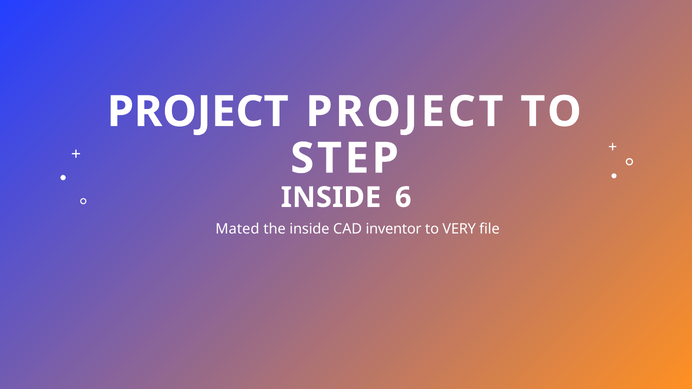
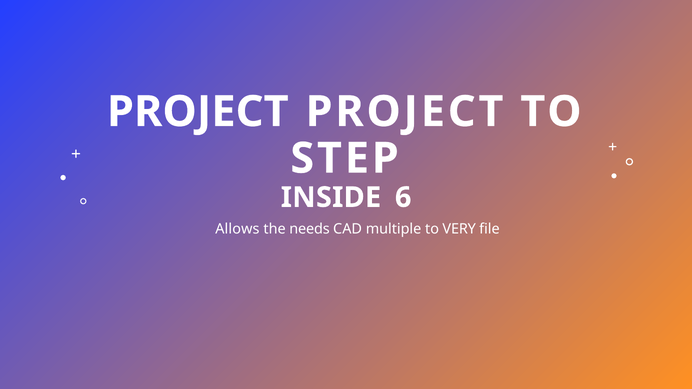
Mated: Mated -> Allows (237, 229)
the inside: inside -> needs (309, 229)
inventor: inventor -> multiple (394, 229)
